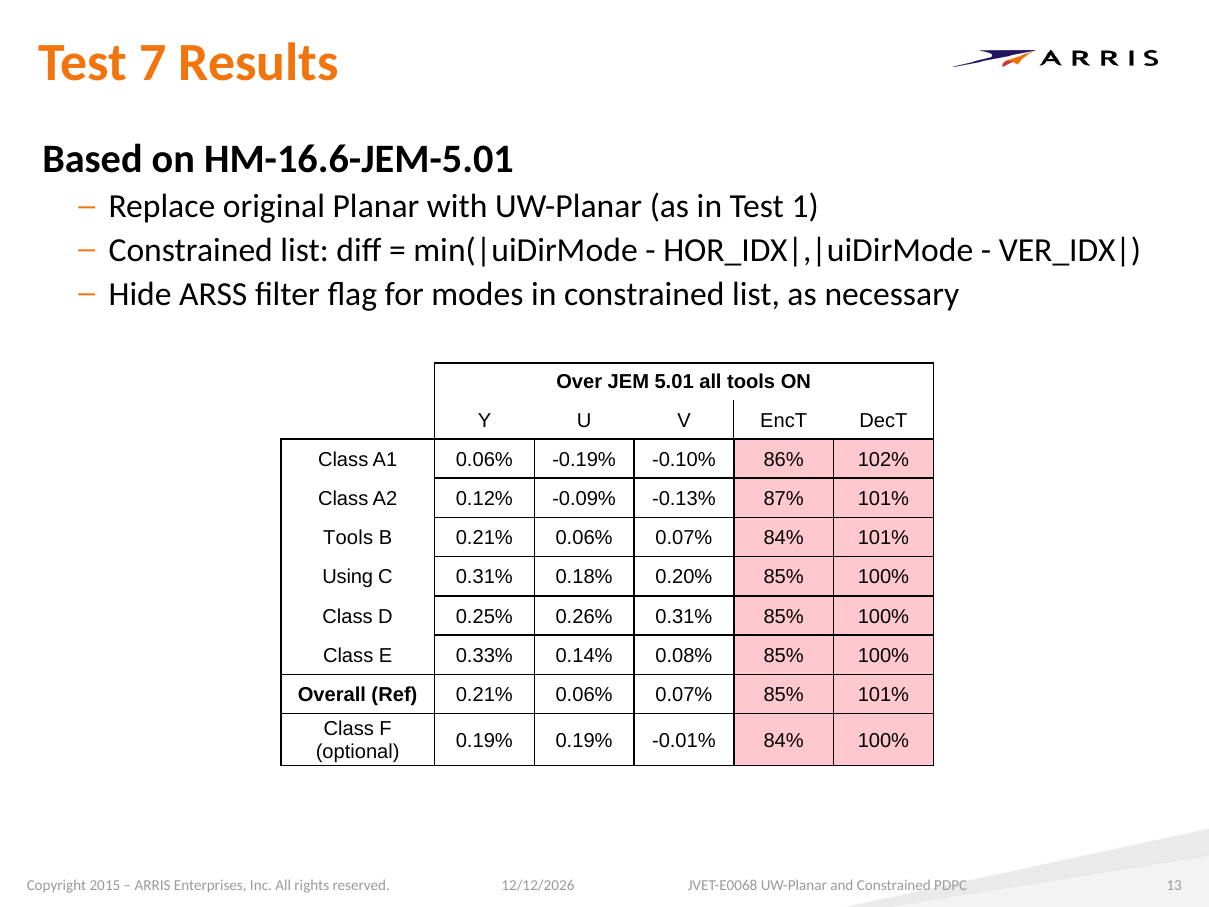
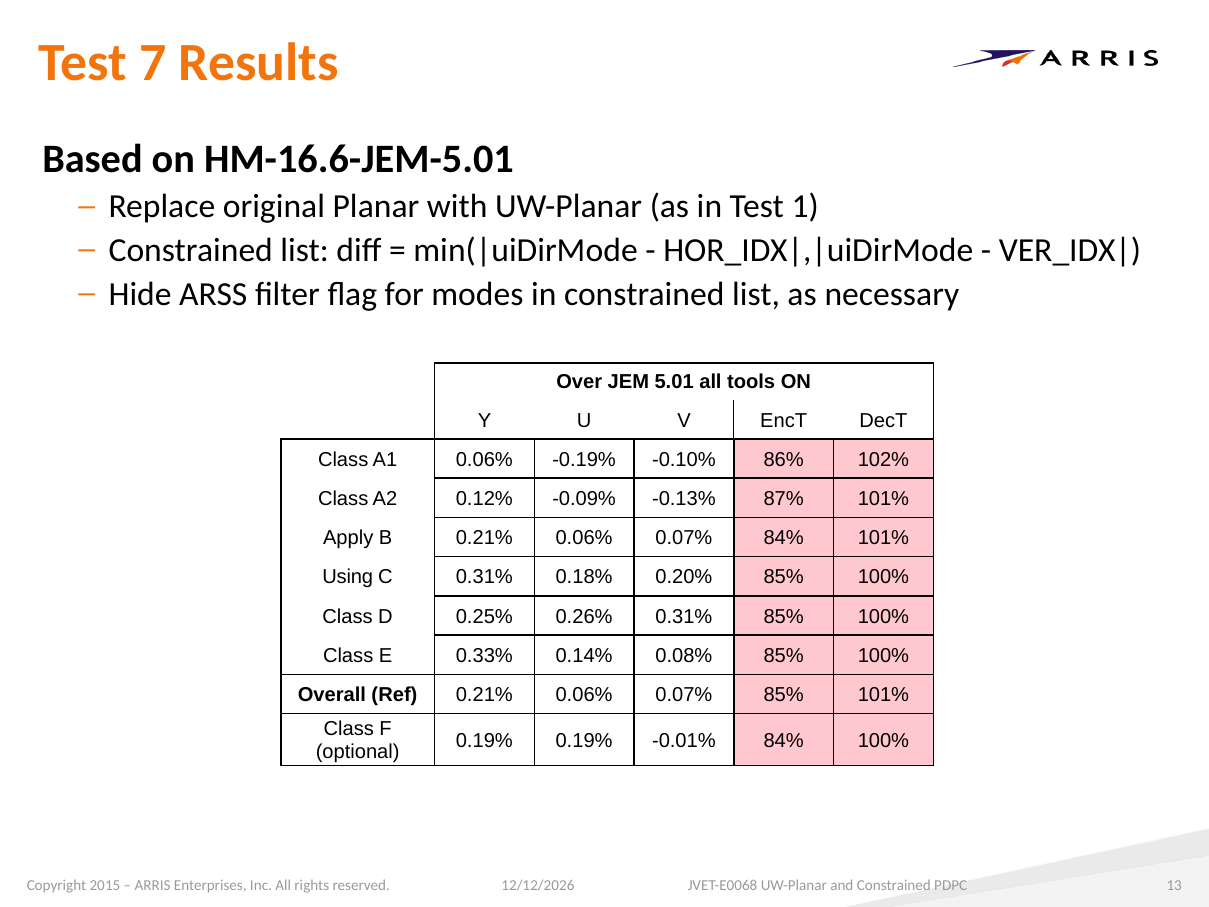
Tools: Tools -> Apply (348, 538)
